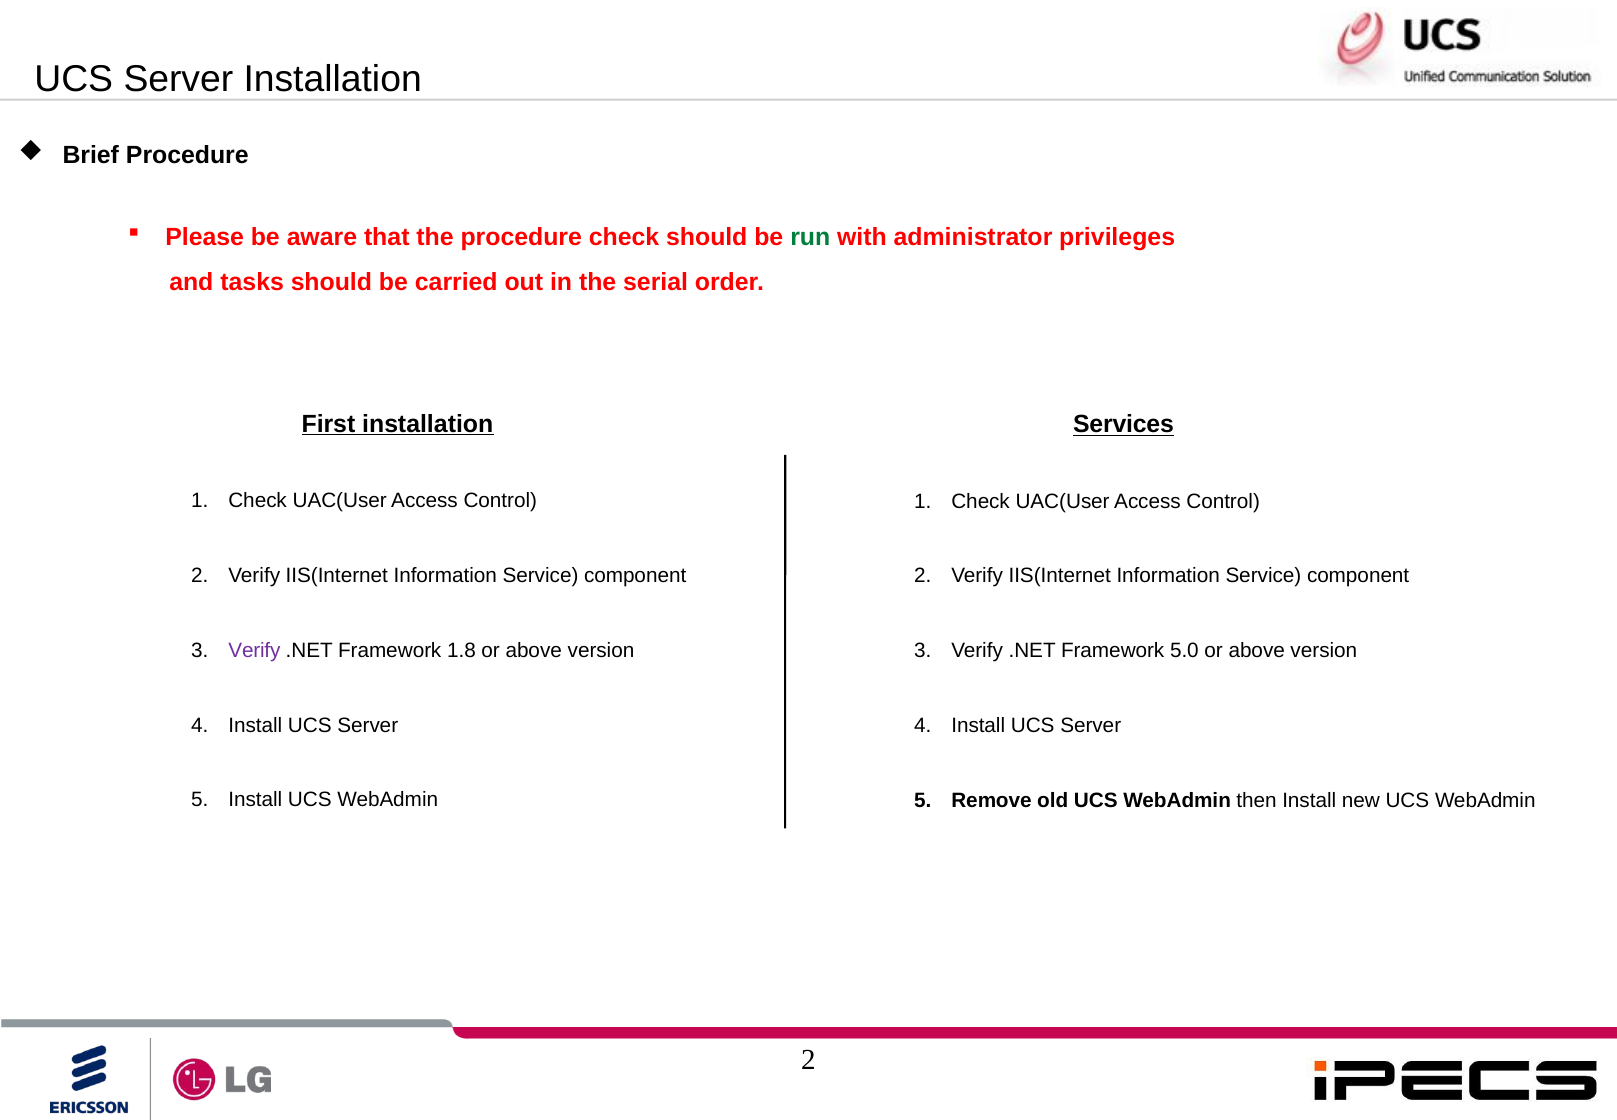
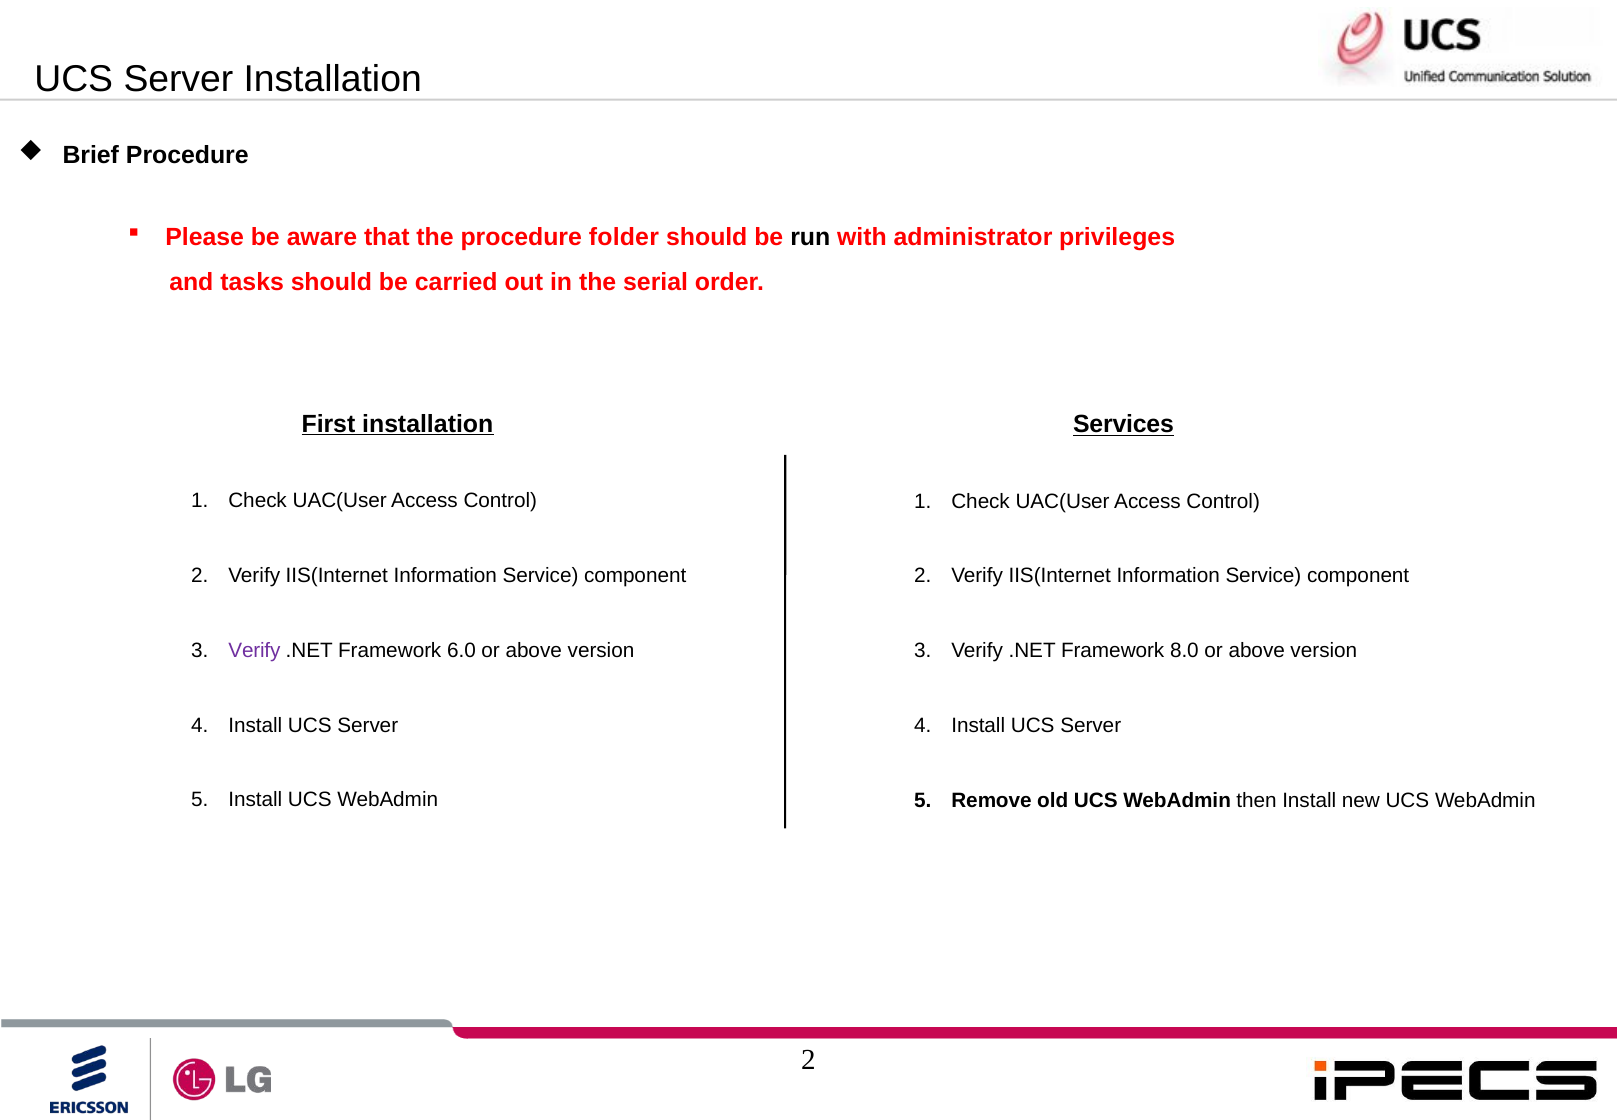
procedure check: check -> folder (624, 237)
run colour: green -> black (810, 237)
1.8: 1.8 -> 6.0 (461, 650)
5.0: 5.0 -> 8.0 (1184, 650)
